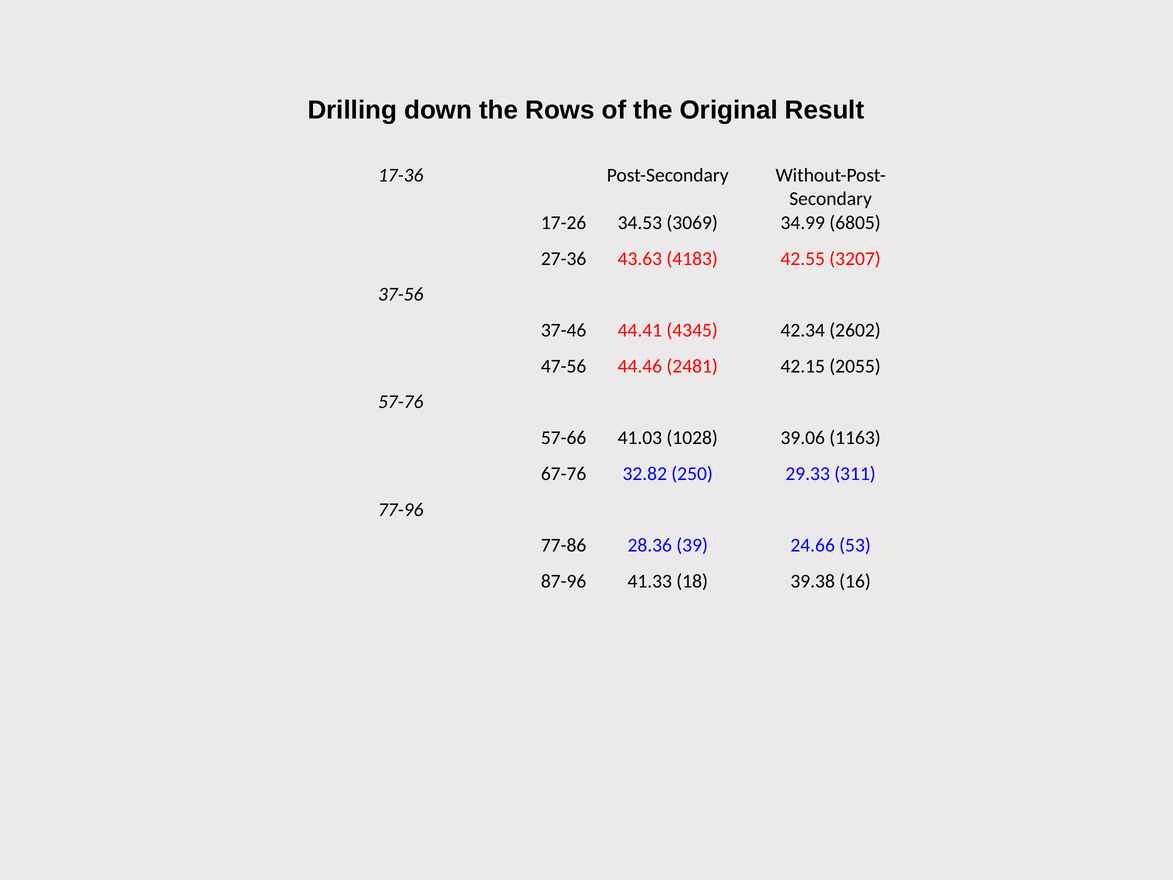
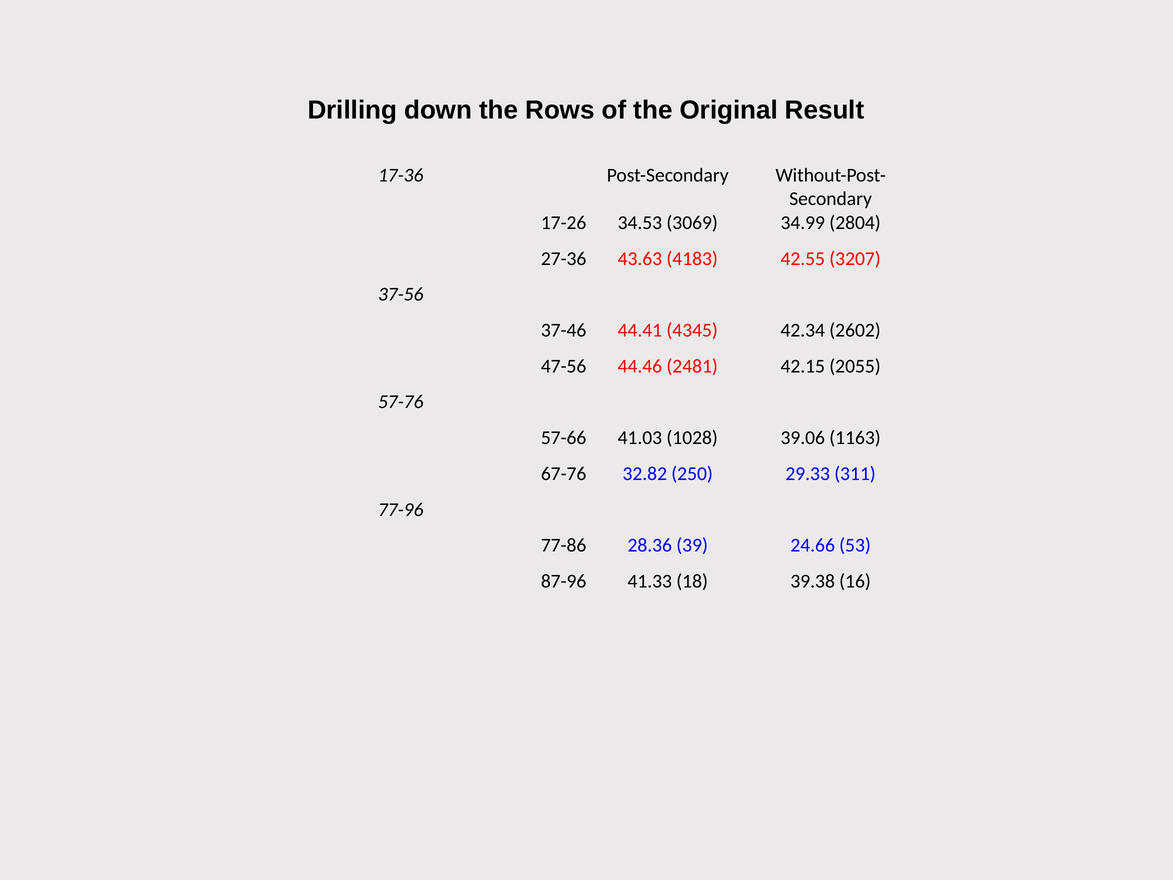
6805: 6805 -> 2804 (855, 223)
